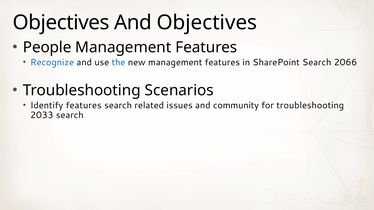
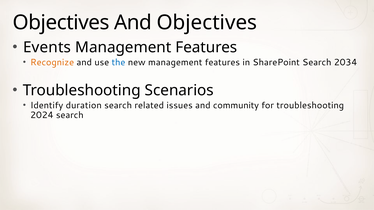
People: People -> Events (47, 47)
Recognize colour: blue -> orange (52, 62)
2066: 2066 -> 2034 (346, 62)
Identify features: features -> duration (84, 105)
2033: 2033 -> 2024 (42, 115)
